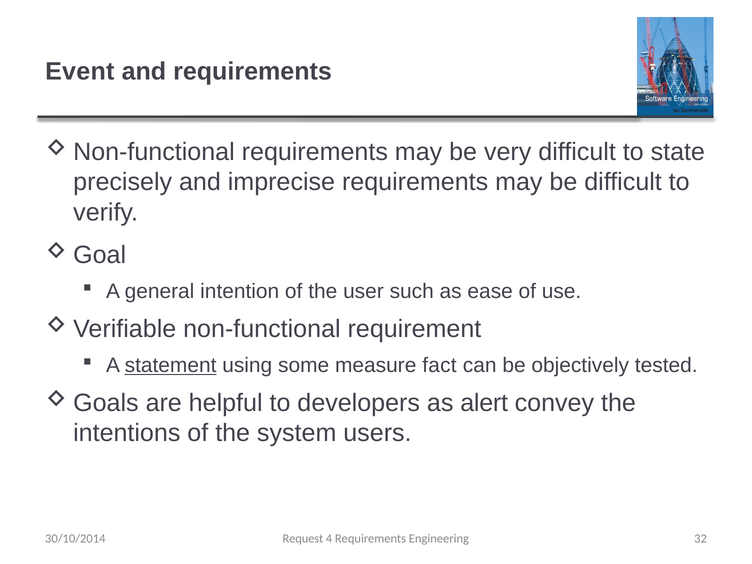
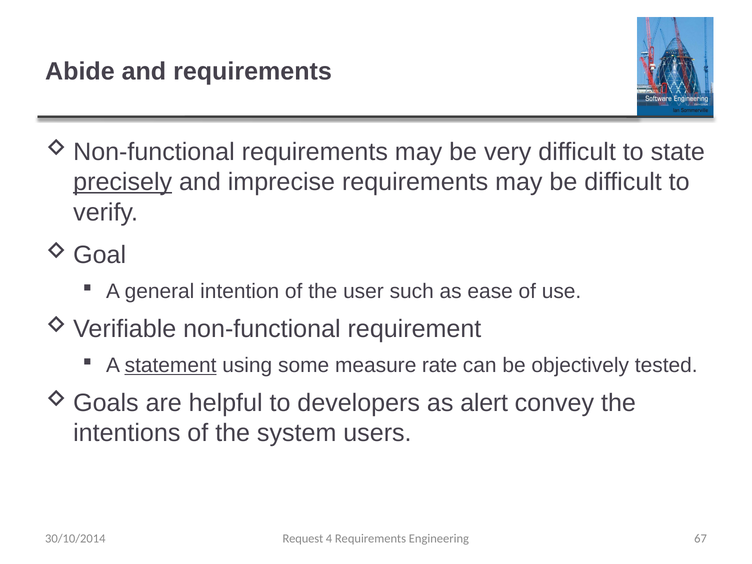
Event: Event -> Abide (80, 71)
precisely underline: none -> present (123, 182)
fact: fact -> rate (440, 366)
32: 32 -> 67 (701, 538)
